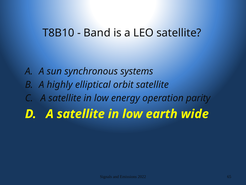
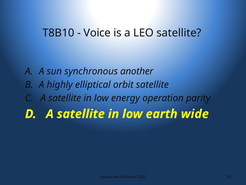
Band: Band -> Voice (97, 33)
systems: systems -> another (137, 71)
